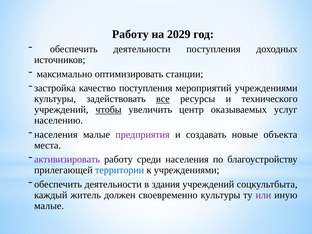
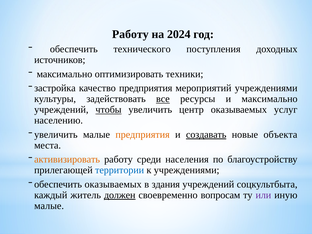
2029: 2029 -> 2024 (179, 34)
деятельности: деятельности -> технического (142, 49)
станции: станции -> техники (185, 74)
качество поступления: поступления -> предприятия (146, 88)
и технического: технического -> максимально (270, 99)
населения: населения -> увеличить (56, 135)
предприятия colour: purple -> orange (143, 135)
создавать underline: none -> present (206, 135)
активизировать colour: purple -> orange (67, 159)
деятельности: деятельности -> оказываемых (113, 184)
должен underline: none -> present (120, 195)
своевременно культуры: культуры -> вопросам (220, 195)
